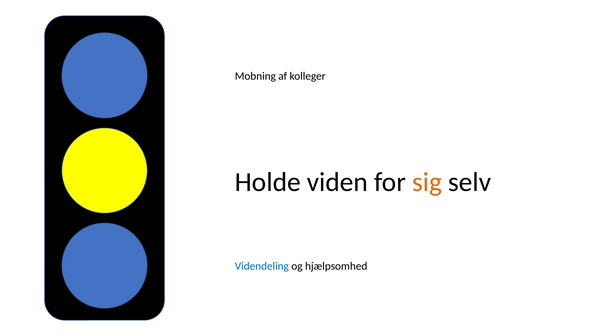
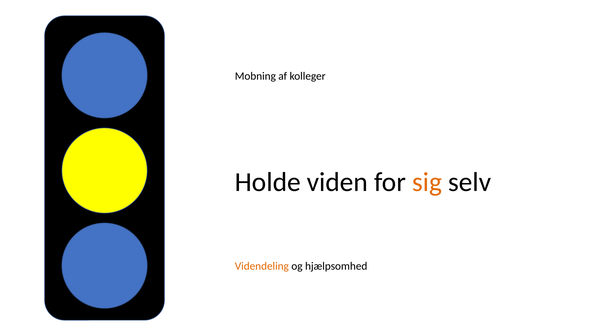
Videndeling colour: blue -> orange (262, 267)
